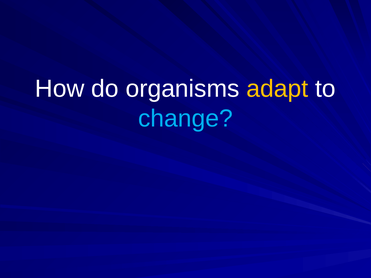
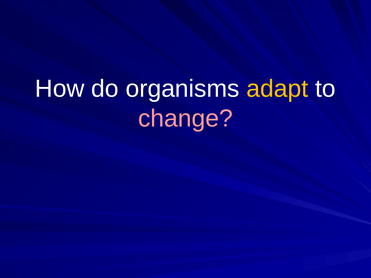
change colour: light blue -> pink (185, 119)
